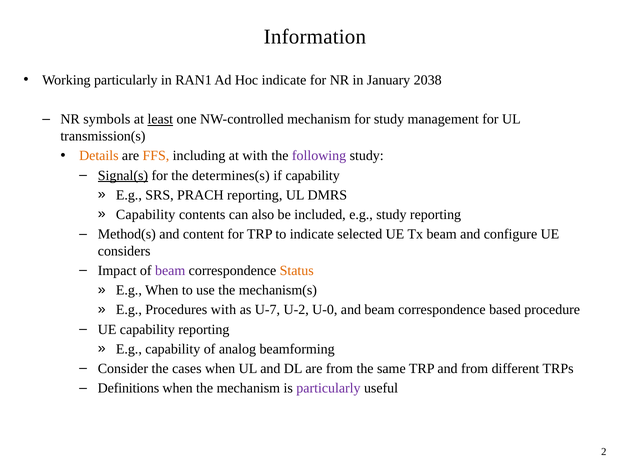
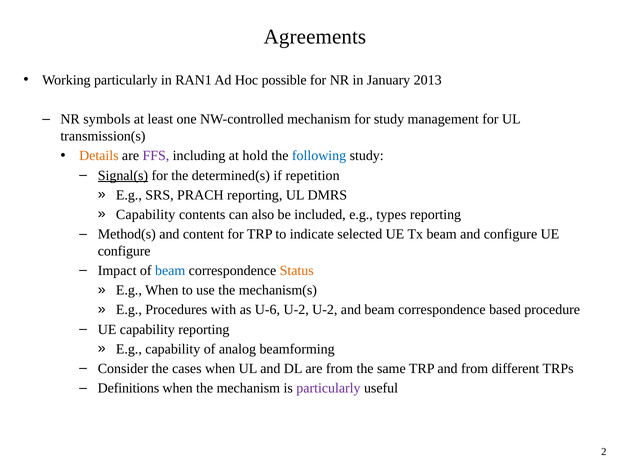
Information: Information -> Agreements (315, 37)
Hoc indicate: indicate -> possible (284, 80)
2038: 2038 -> 2013 (428, 80)
least underline: present -> none (160, 119)
FFS colour: orange -> purple (156, 156)
at with: with -> hold (255, 156)
following colour: purple -> blue (319, 156)
determines(s: determines(s -> determined(s (231, 175)
if capability: capability -> repetition (313, 175)
e.g study: study -> types (391, 214)
considers: considers -> configure (124, 251)
beam colour: purple -> blue (170, 270)
U-7: U-7 -> U-6 (267, 310)
U-2 U-0: U-0 -> U-2 (325, 310)
